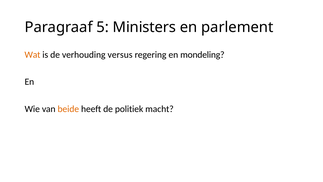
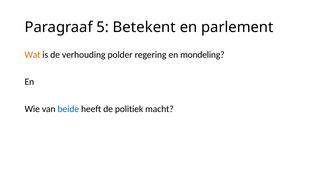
Ministers: Ministers -> Betekent (144, 27)
versus: versus -> polder (120, 55)
beide colour: orange -> blue (68, 109)
